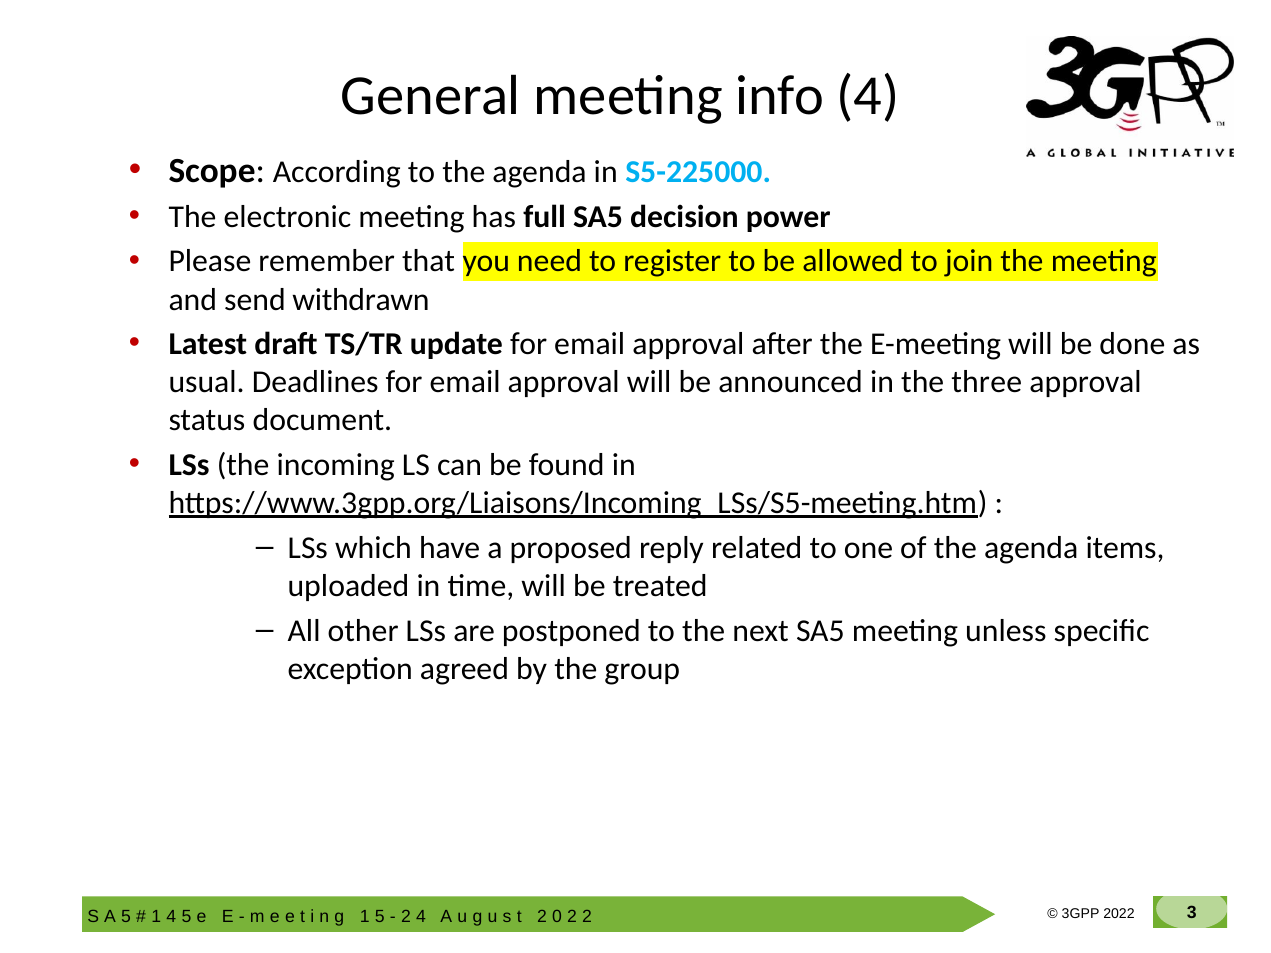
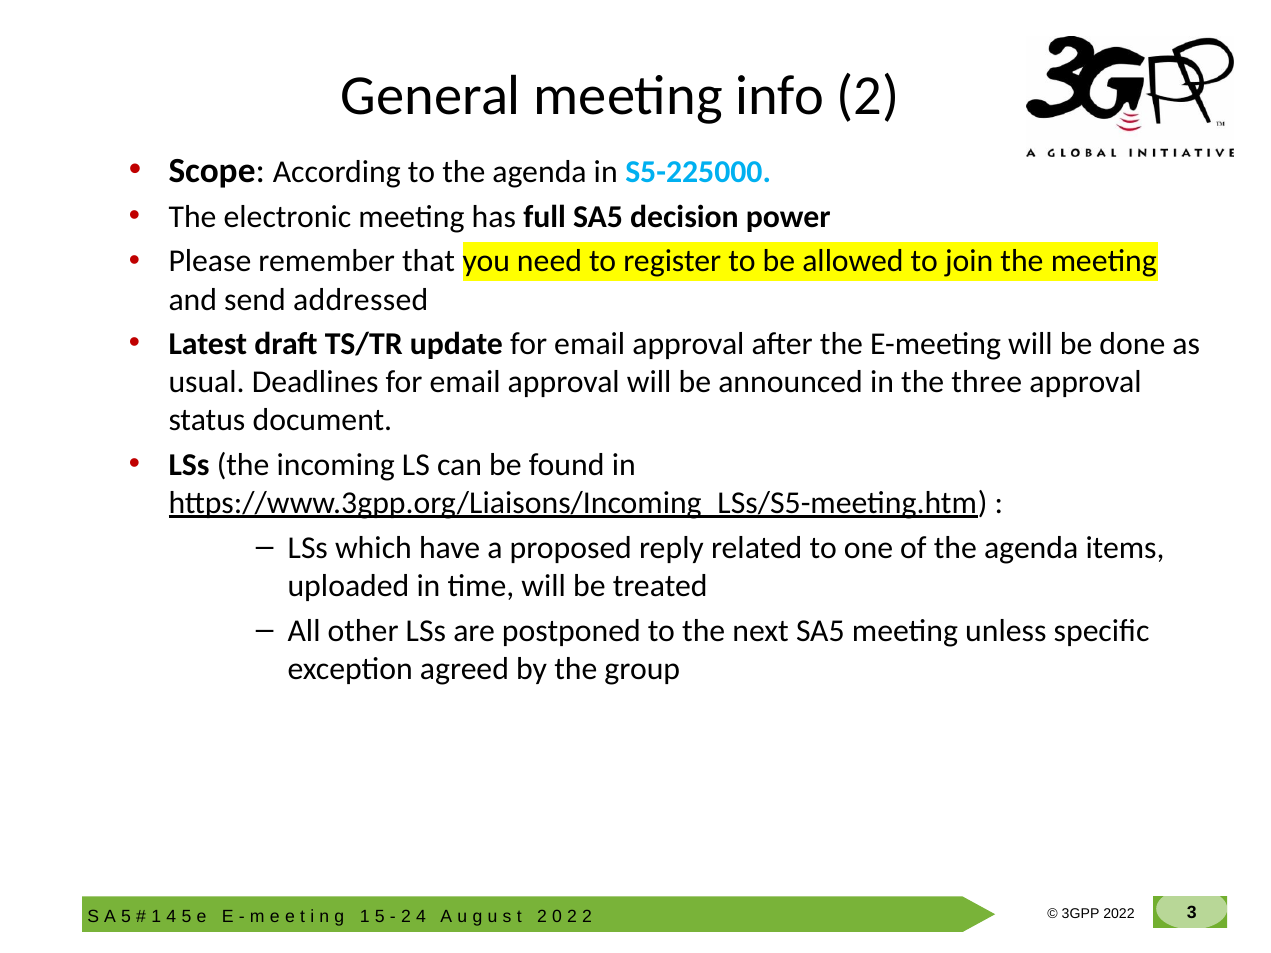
info 4: 4 -> 2 (868, 95)
withdrawn: withdrawn -> addressed (361, 300)
